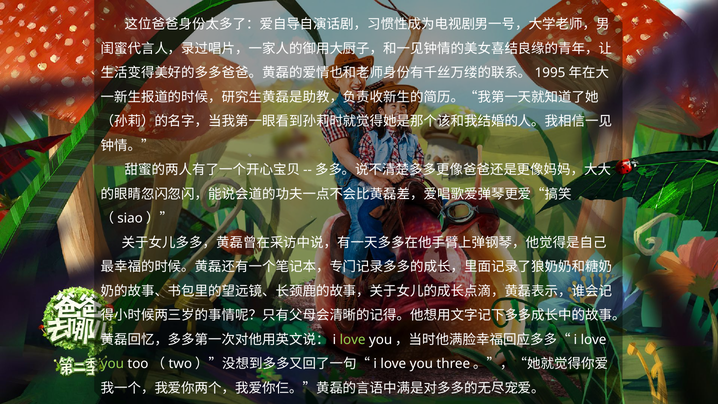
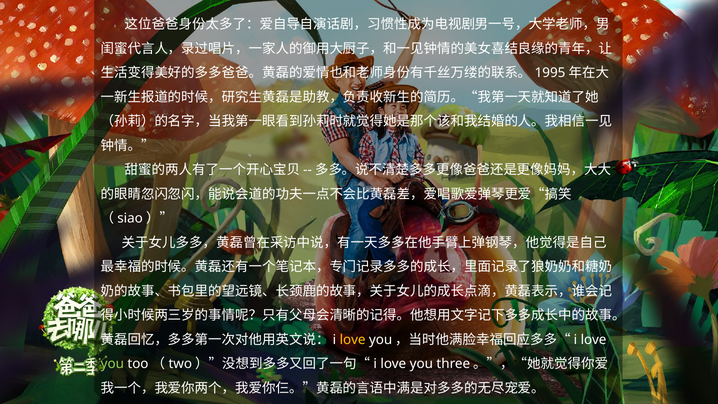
love colour: light green -> yellow (353, 340)
